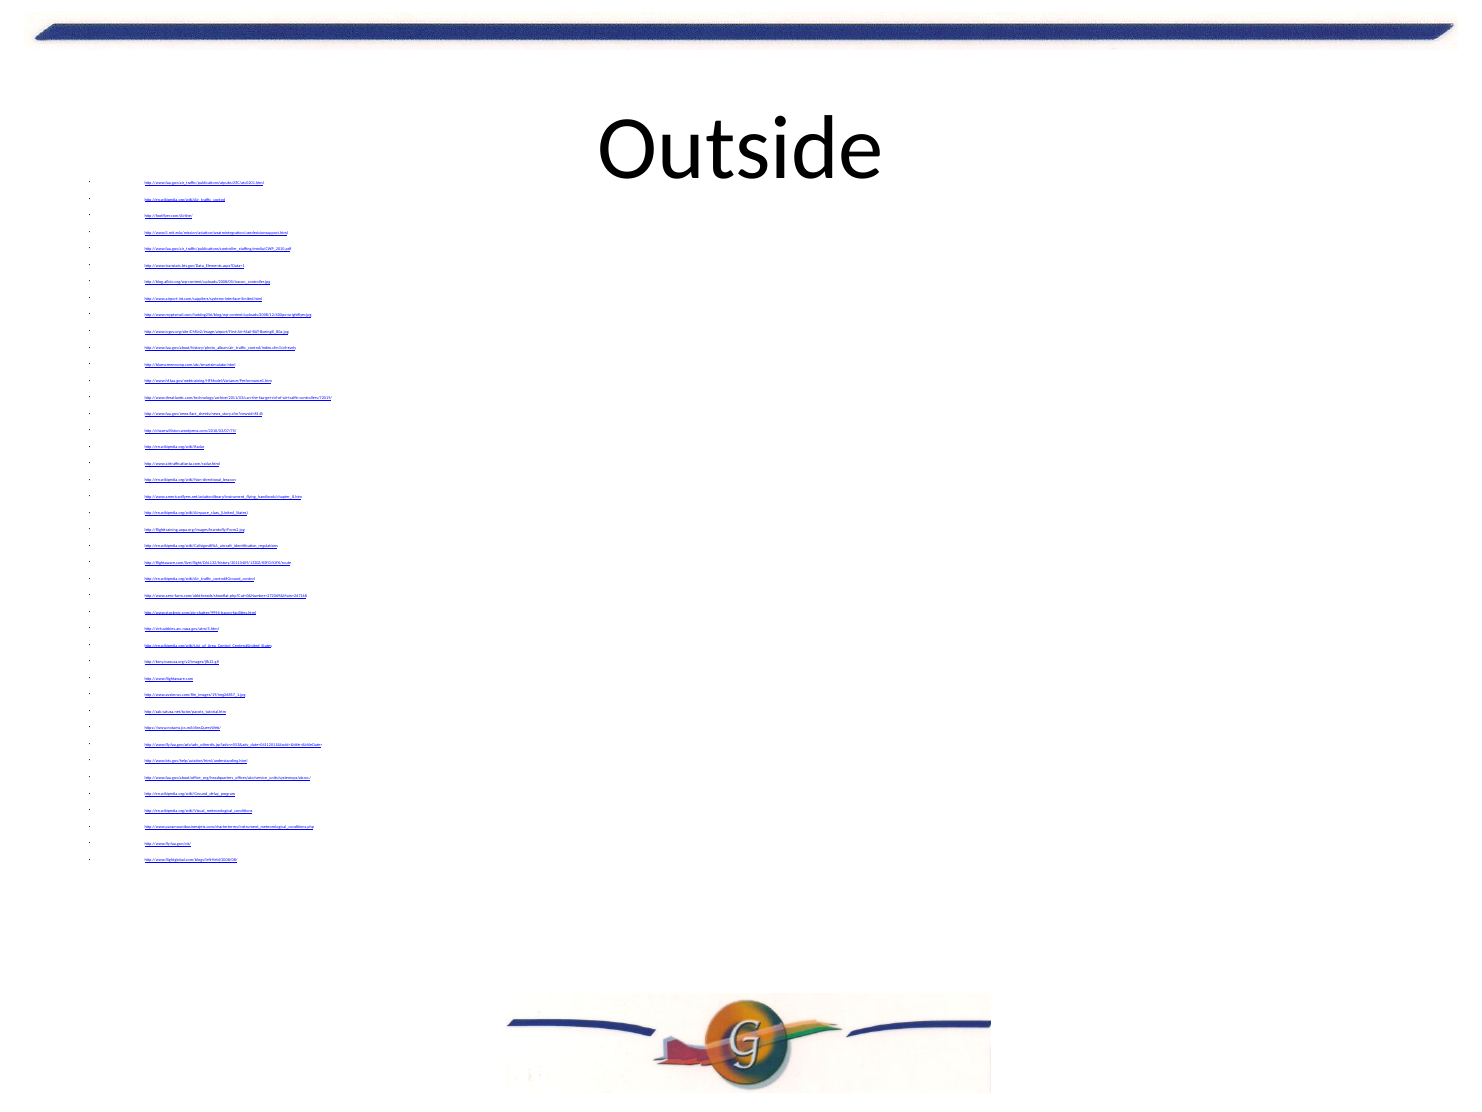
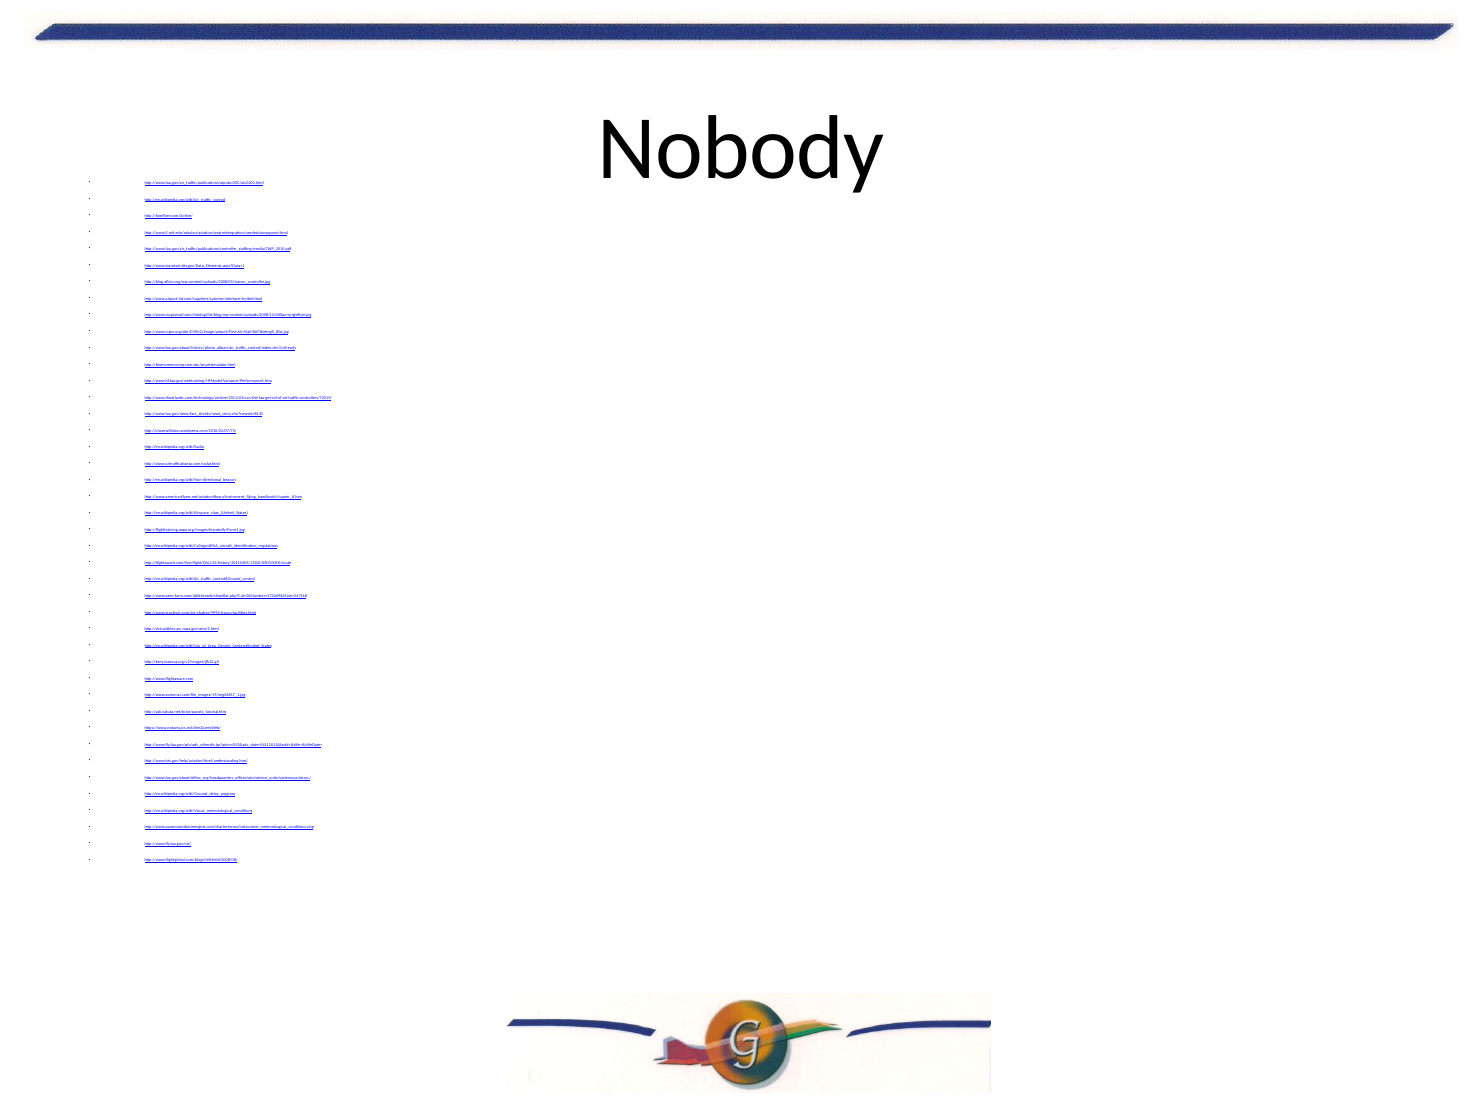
Outside: Outside -> Nobody (741, 148)
